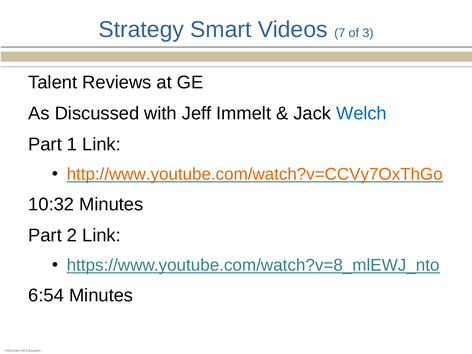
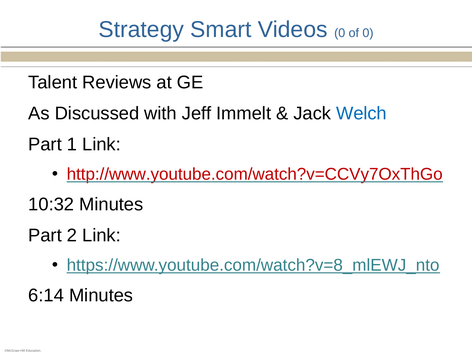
Videos 7: 7 -> 0 (340, 33)
of 3: 3 -> 0 (368, 33)
http://www.youtube.com/watch?v=CCVy7OxThGo colour: orange -> red (255, 174)
6:54: 6:54 -> 6:14 (46, 296)
